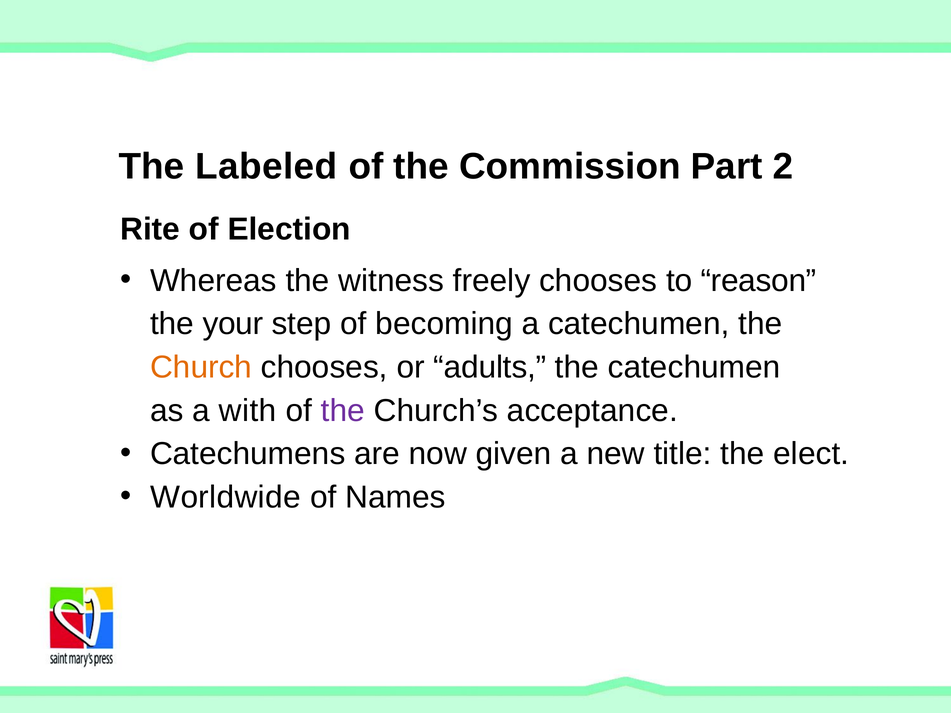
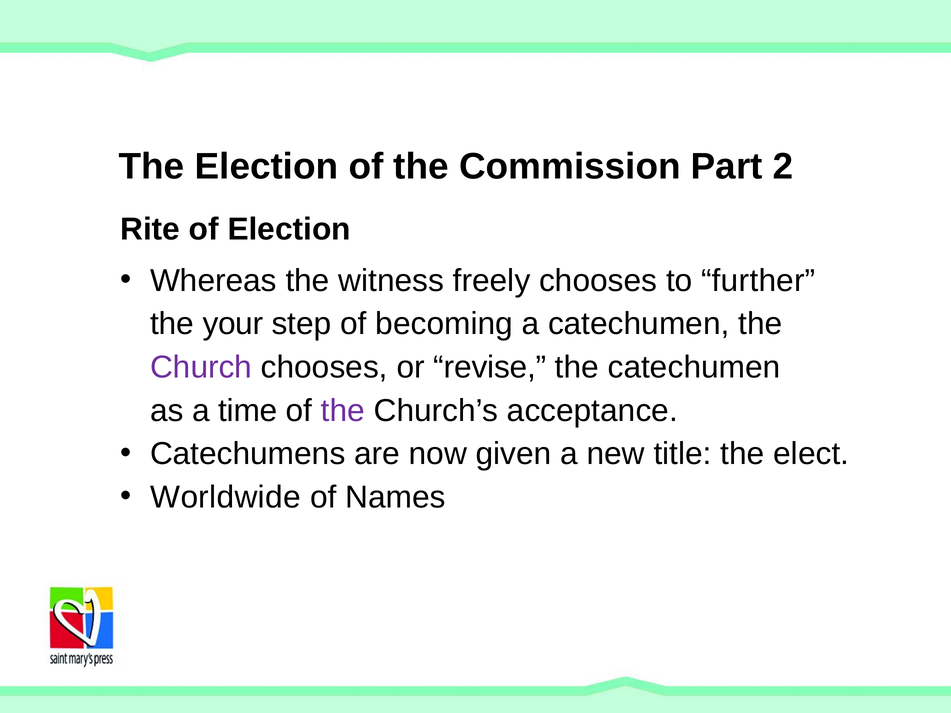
The Labeled: Labeled -> Election (266, 167)
reason: reason -> further (758, 281)
Church colour: orange -> purple (201, 367)
adults: adults -> revise (490, 367)
with: with -> time (248, 411)
